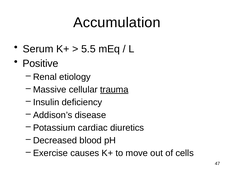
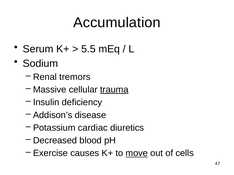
Positive: Positive -> Sodium (40, 64)
etiology: etiology -> tremors (75, 77)
move underline: none -> present (137, 154)
